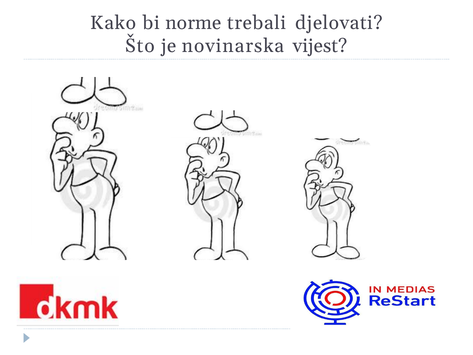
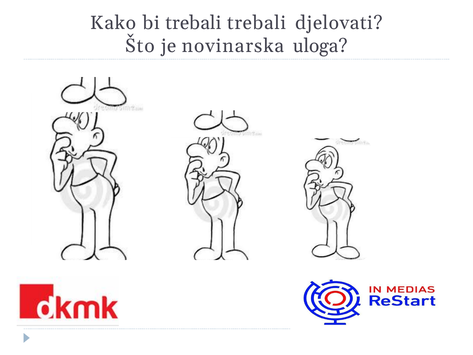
bi norme: norme -> trebali (193, 23)
vijest: vijest -> uloga (320, 46)
